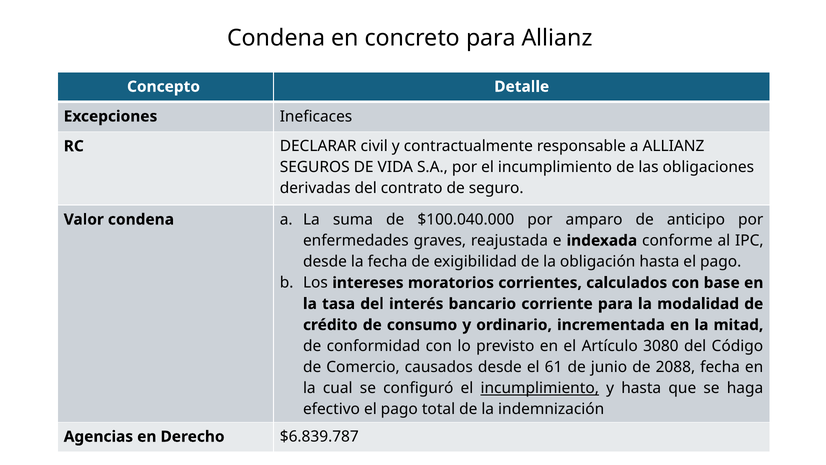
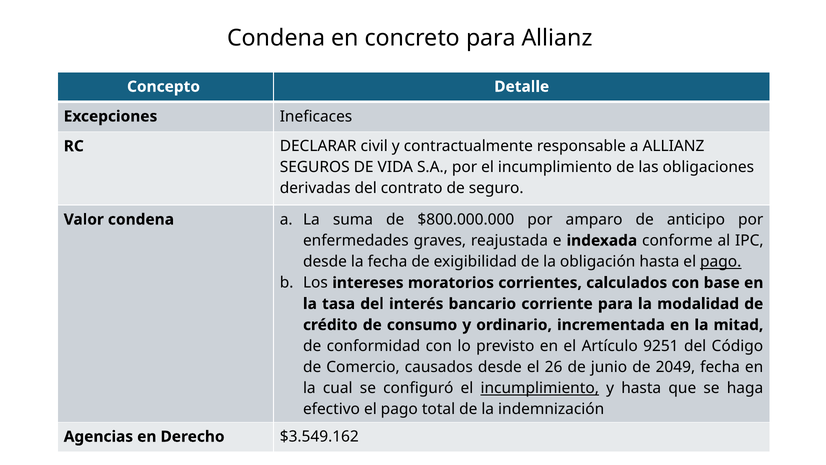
$100.040.000: $100.040.000 -> $800.000.000 (466, 219)
pago underline: none -> present (721, 261)
3080: 3080 -> 9251 (661, 346)
61: 61 -> 26 (554, 367)
2088: 2088 -> 2049 (675, 367)
$6.839.787: $6.839.787 -> $3.549.162 (319, 436)
